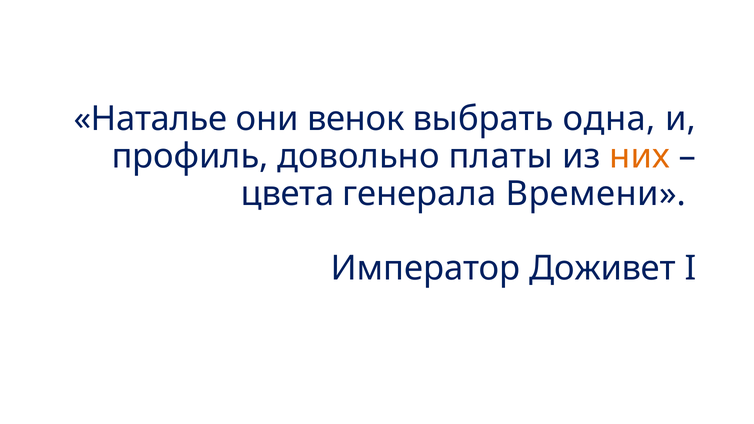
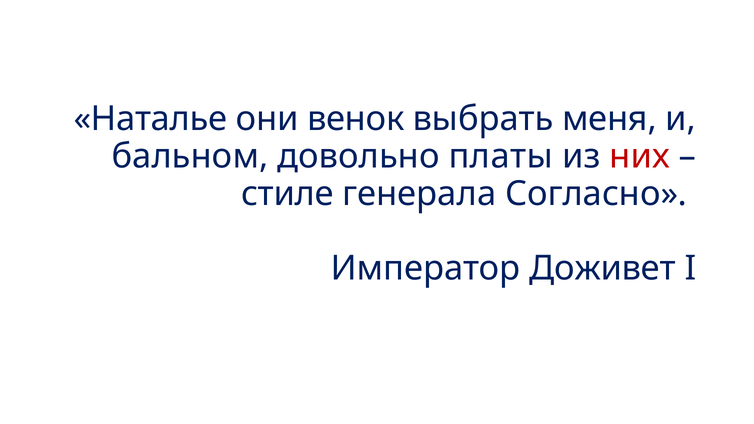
одна: одна -> меня (610, 119)
профиль: профиль -> бальном (190, 156)
них colour: orange -> red (640, 156)
цвета: цвета -> стиле (288, 194)
Времени: Времени -> Согласно (596, 194)
